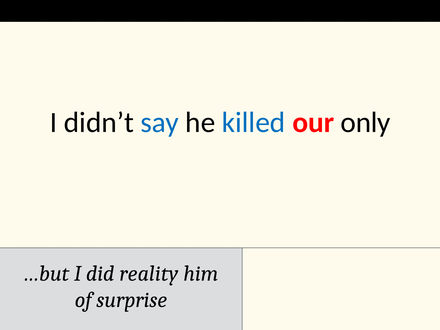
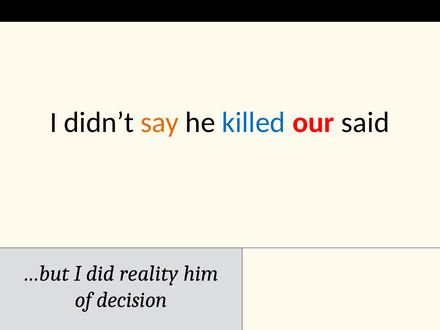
say colour: blue -> orange (160, 122)
only: only -> said (365, 122)
surprise: surprise -> decision (132, 300)
